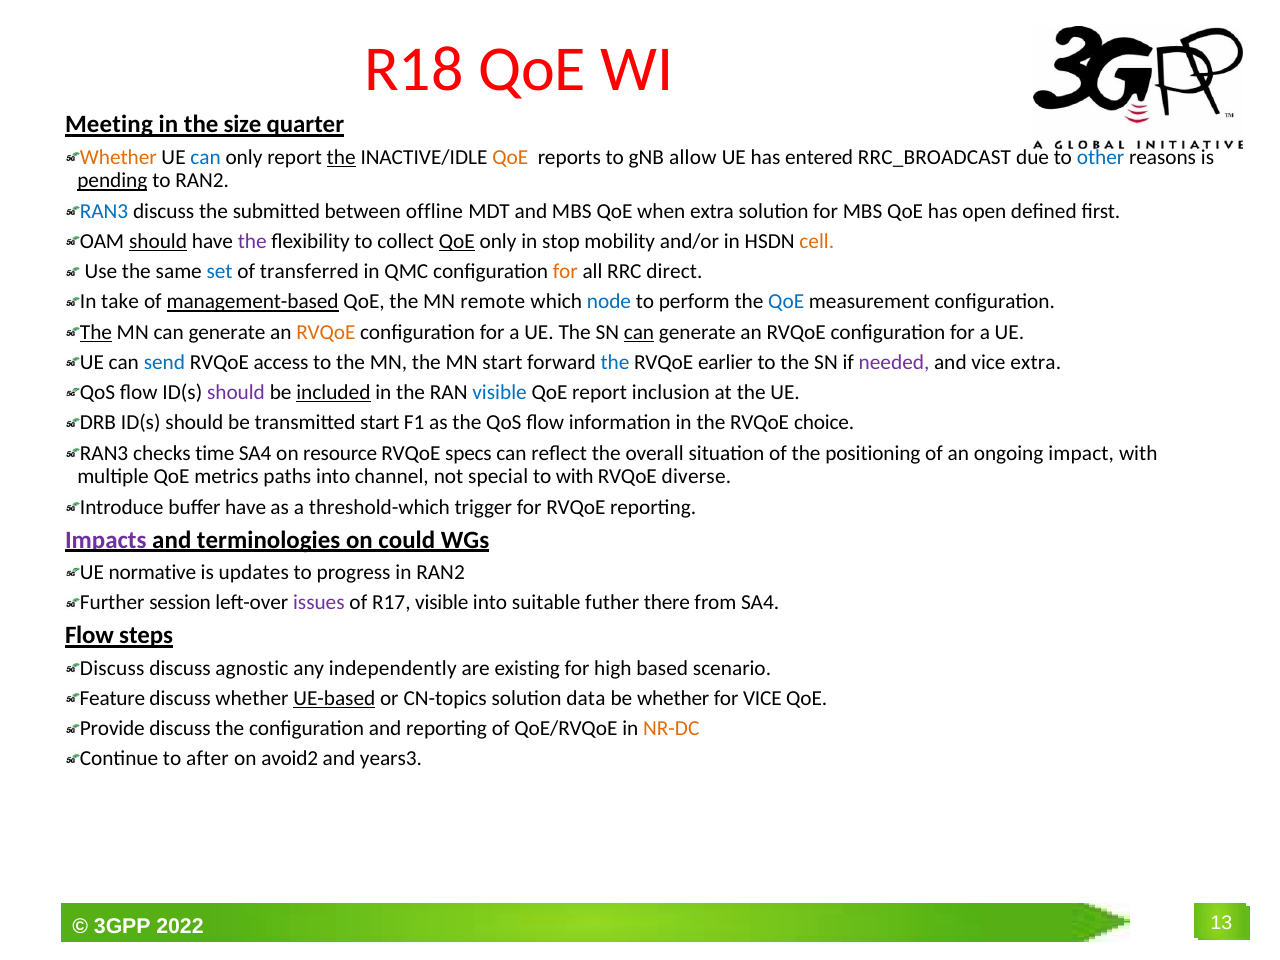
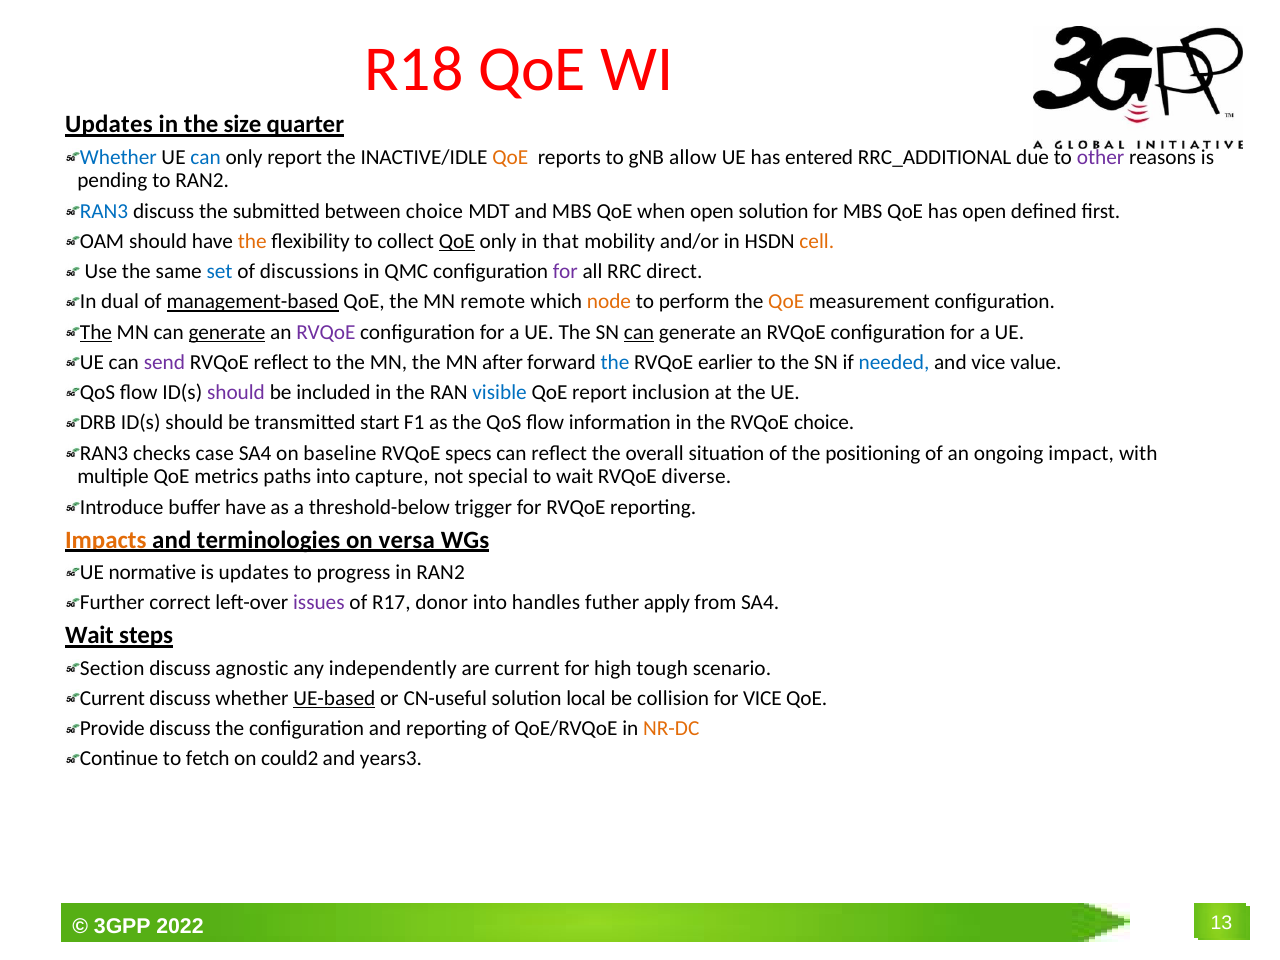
Meeting: Meeting -> Updates (109, 124)
Whether colour: orange -> blue (118, 157)
the underline: present -> none (341, 157)
RRC_BROADCAST: RRC_BROADCAST -> RRC_ADDITIONAL (935, 157)
other colour: blue -> purple (1101, 157)
pending underline: present -> none (112, 181)
between offline: offline -> choice (434, 211)
when extra: extra -> open (712, 211)
should underline: present -> none (158, 241)
the colour: purple -> orange (252, 241)
stop: stop -> that (561, 241)
transferred: transferred -> discussions (309, 272)
for colour: orange -> purple (565, 272)
take: take -> dual (120, 302)
node colour: blue -> orange (609, 302)
QoE colour: blue -> orange (786, 302)
generate underline: none -> present (227, 332)
RVQoE colour: orange -> purple (326, 332)
send colour: blue -> purple (164, 362)
RVQoE access: access -> reflect (281, 362)
MN start: start -> after (503, 362)
needed colour: purple -> blue (894, 362)
vice extra: extra -> value (1036, 362)
included underline: present -> none (333, 393)
time: time -> case (215, 453)
resource: resource -> baseline (340, 453)
channel: channel -> capture (392, 477)
to with: with -> wait (575, 477)
threshold-which: threshold-which -> threshold-below (379, 507)
Impacts colour: purple -> orange (106, 540)
could: could -> versa (407, 540)
session: session -> correct (180, 603)
R17 visible: visible -> donor (442, 603)
suitable: suitable -> handles (546, 603)
there: there -> apply (667, 603)
Flow: Flow -> Wait (89, 636)
Discuss: Discuss -> Section (112, 668)
are existing: existing -> current (527, 668)
based: based -> tough (662, 668)
Feature: Feature -> Current (112, 698)
CN-topics: CN-topics -> CN-useful (445, 698)
data: data -> local (586, 698)
be whether: whether -> collision (673, 698)
after: after -> fetch (208, 759)
avoid2: avoid2 -> could2 (290, 759)
